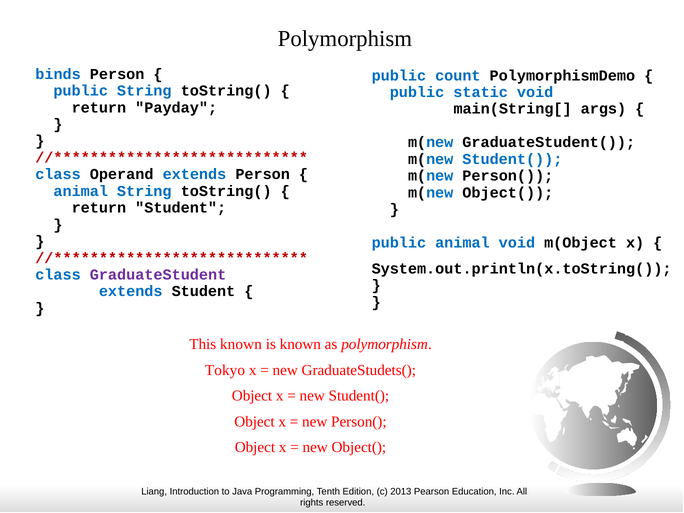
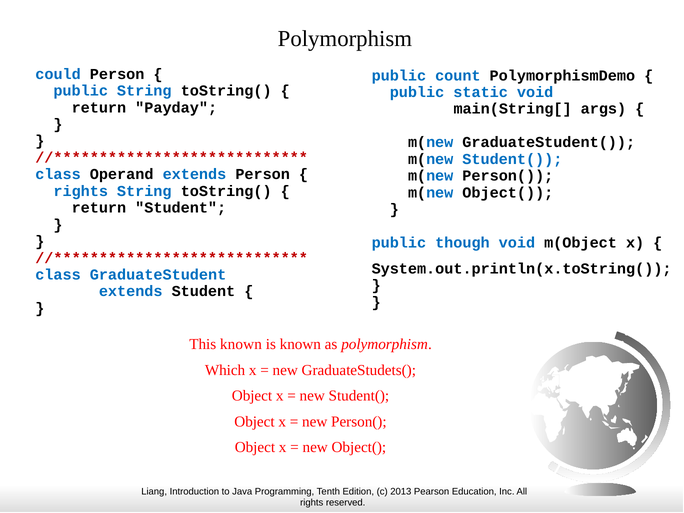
binds: binds -> could (58, 74)
animal: animal -> rights (81, 191)
public animal: animal -> though (462, 243)
GraduateStudent colour: purple -> blue (158, 275)
Tokyo: Tokyo -> Which (225, 370)
